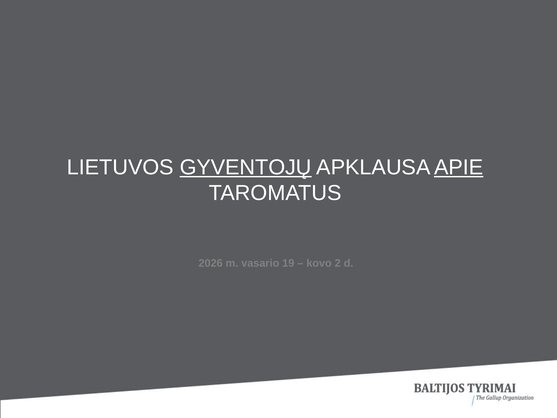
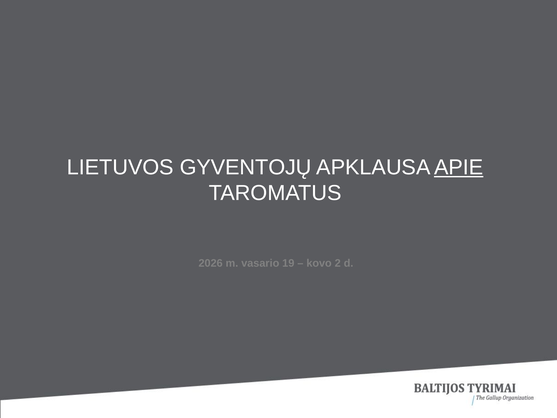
GYVENTOJŲ underline: present -> none (246, 167)
